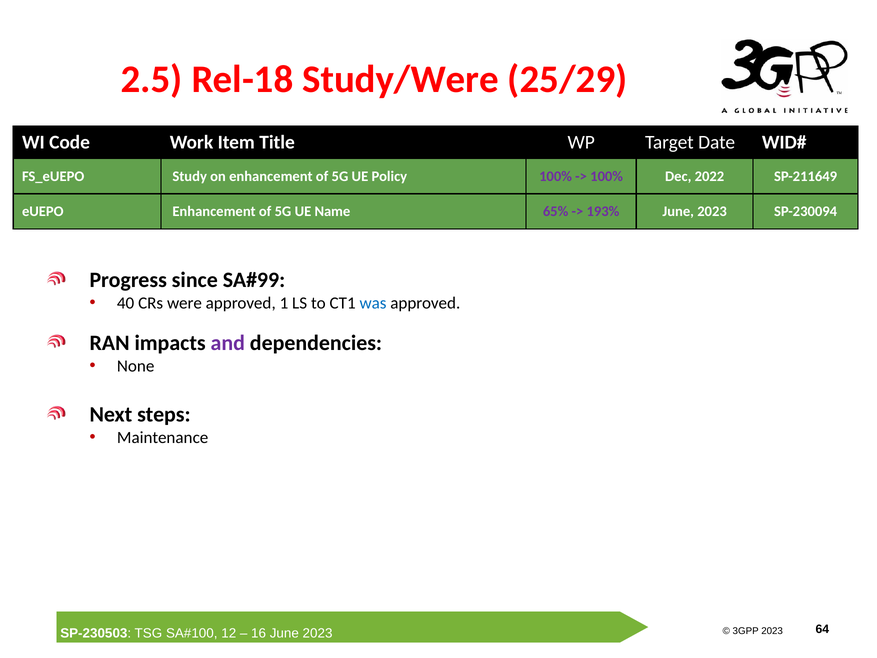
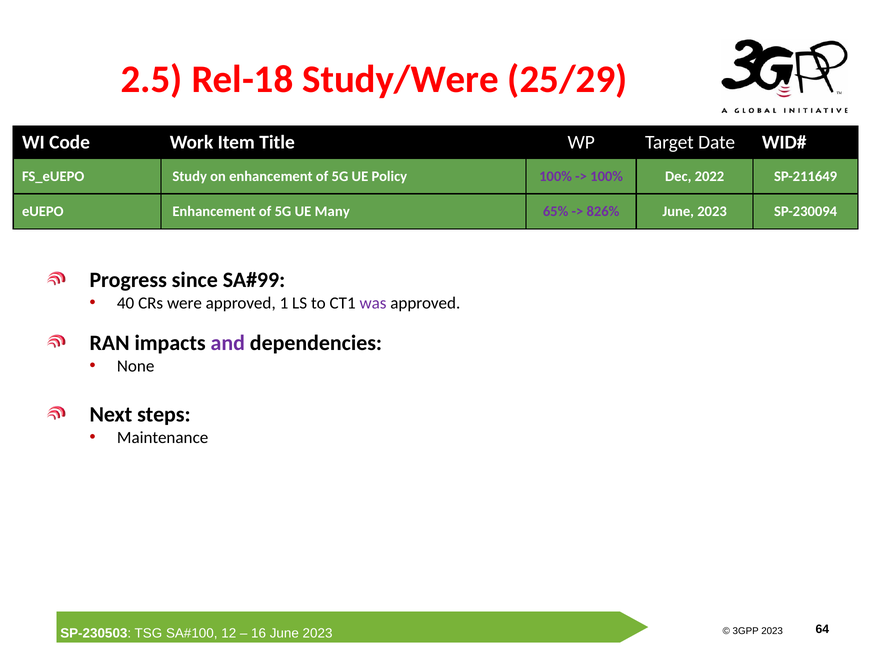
Name: Name -> Many (332, 211)
193%: 193% -> 826% (603, 211)
was colour: blue -> purple (373, 303)
